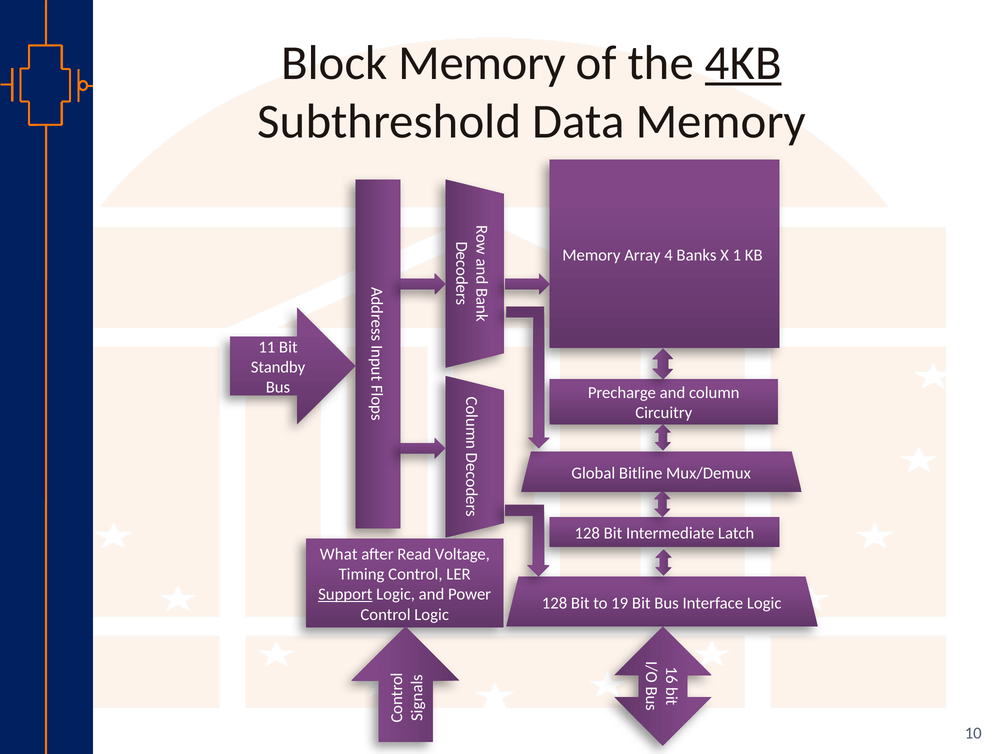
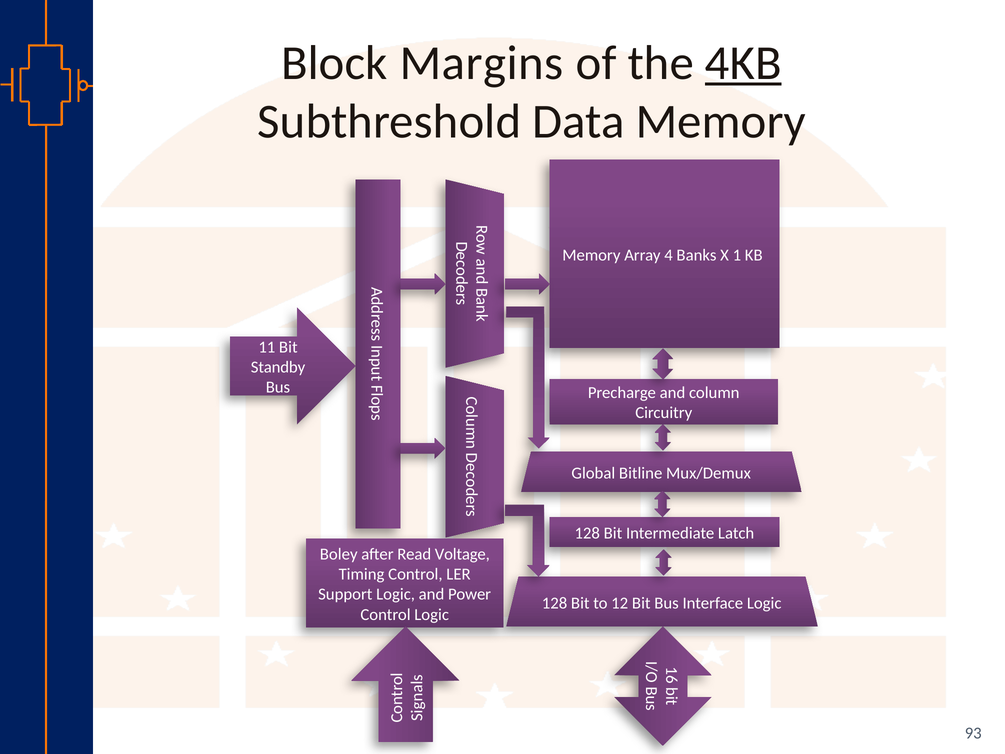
Block Memory: Memory -> Margins (481, 63)
What: What -> Boley (339, 554)
Support underline: present -> none (345, 594)
19: 19 -> 12 (620, 603)
10: 10 -> 93 (973, 733)
